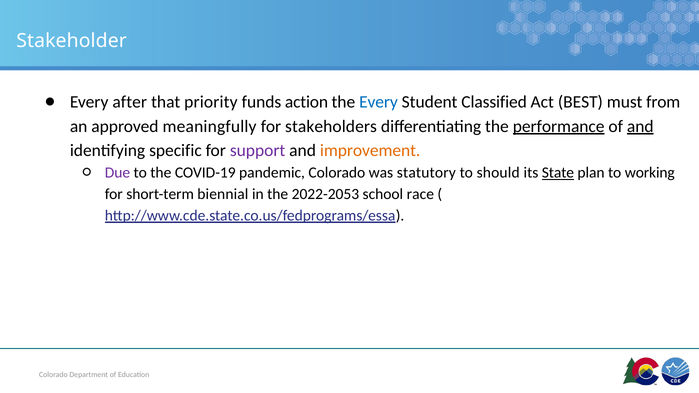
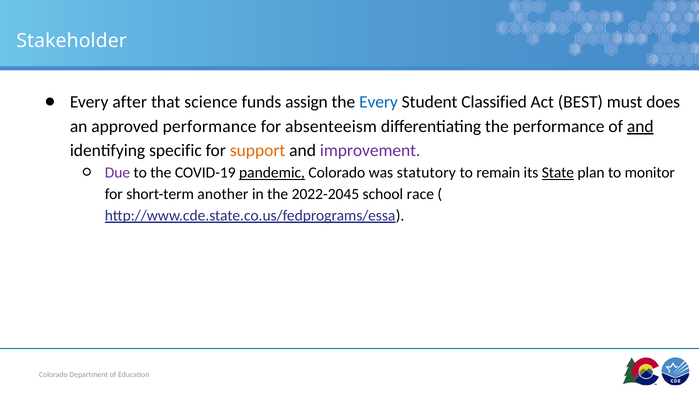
priority: priority -> science (211, 102)
action: action -> assign (307, 102)
from: from -> does (663, 102)
approved meaningfully: meaningfully -> performance (210, 126)
stakeholders: stakeholders -> absenteeism (331, 126)
performance underline: present -> none (559, 126)
support colour: purple -> orange (258, 150)
improvement colour: orange -> purple (370, 150)
pandemic underline: none -> present (272, 173)
should: should -> remain (498, 173)
working: working -> monitor (650, 173)
biennial: biennial -> another (223, 194)
2022-2053: 2022-2053 -> 2022-2045 (325, 194)
